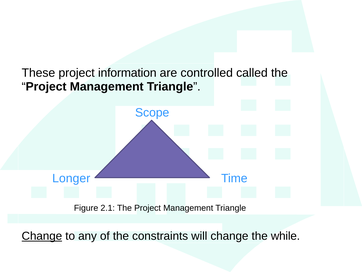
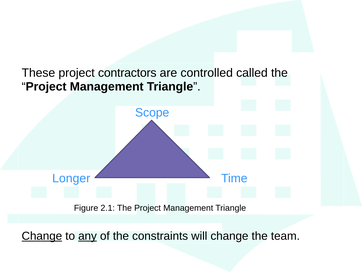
information: information -> contractors (127, 73)
any underline: none -> present (88, 236)
while: while -> team (285, 236)
